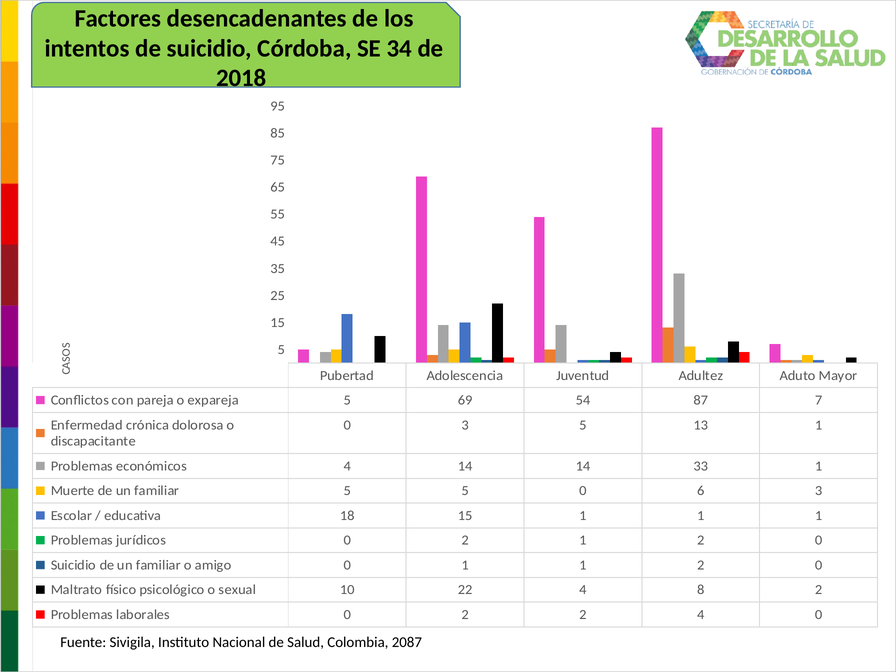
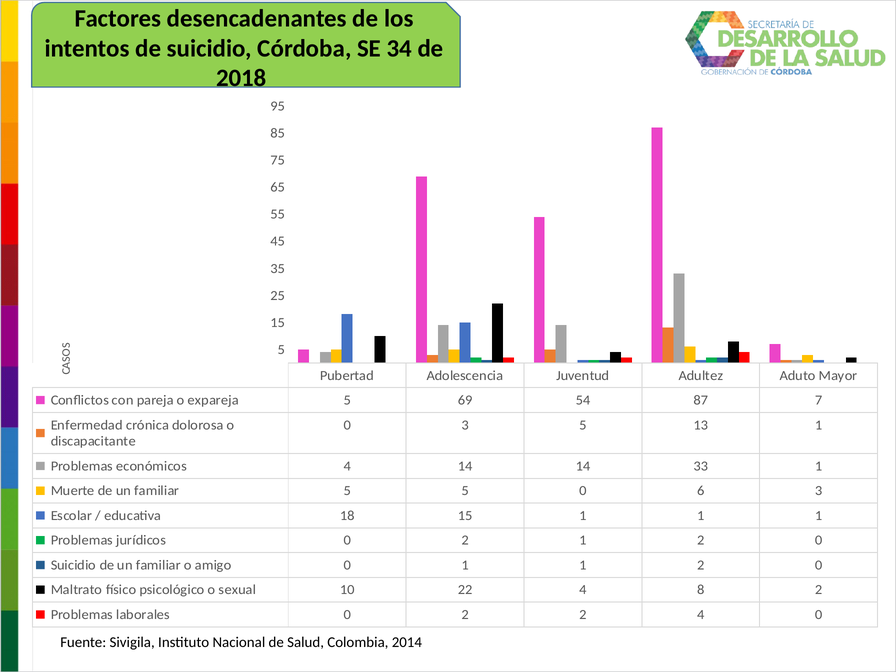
2087: 2087 -> 2014 (407, 642)
